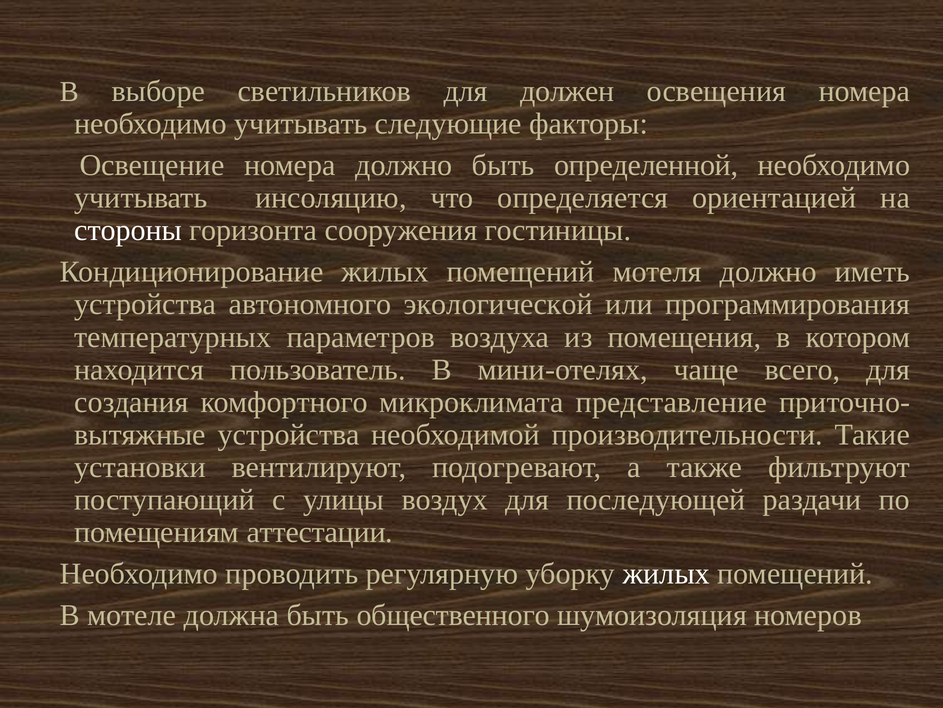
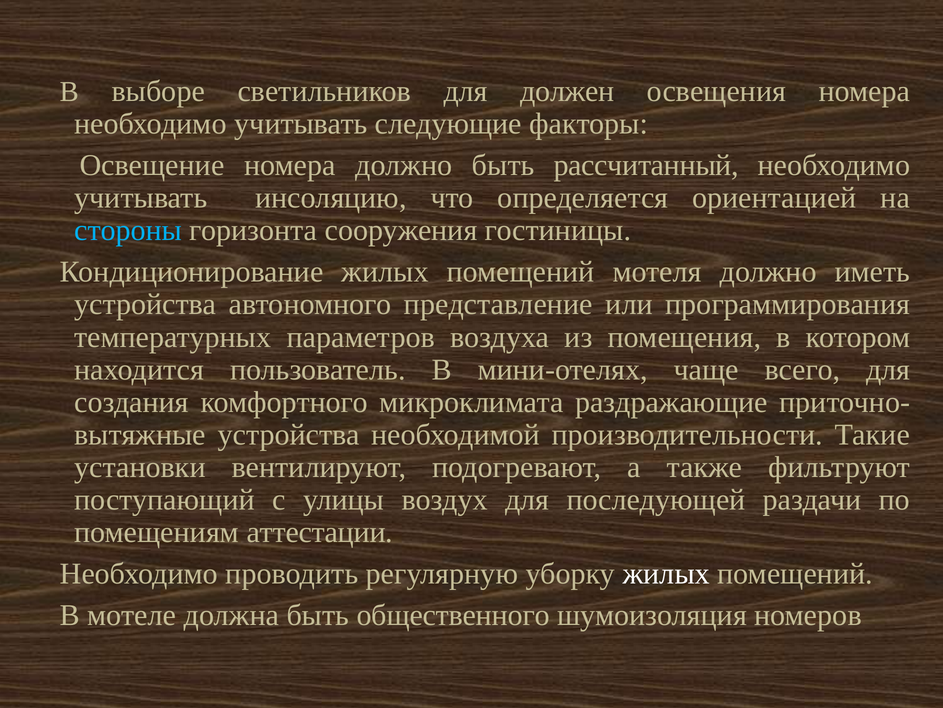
определенной: определенной -> рассчитанный (646, 165)
стороны colour: white -> light blue (128, 230)
экологической: экологической -> представление (498, 304)
представление: представление -> раздражающие (671, 402)
